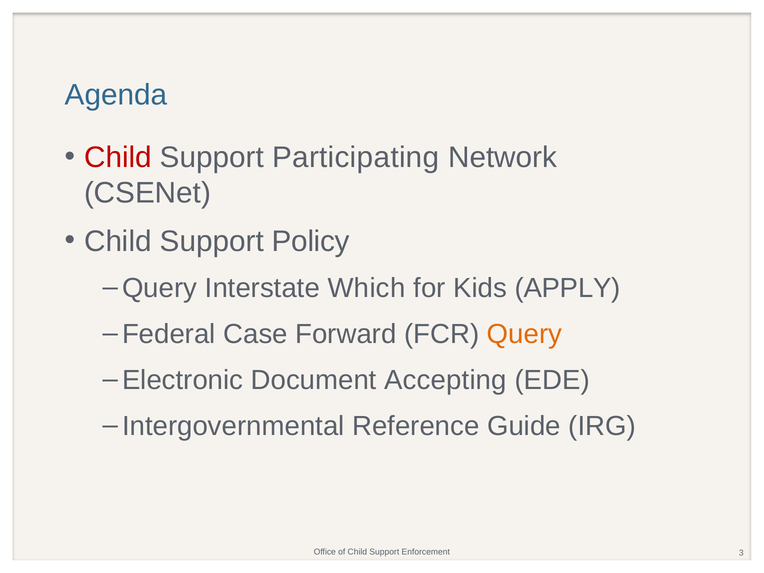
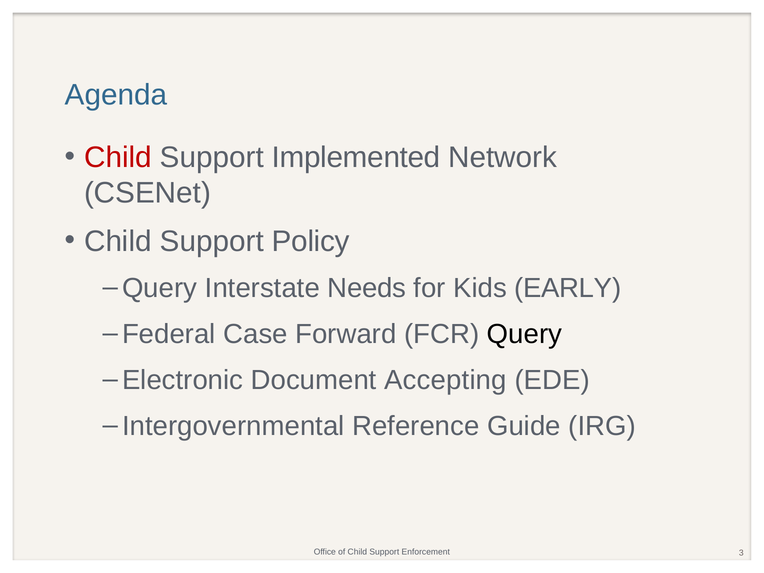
Participating: Participating -> Implemented (356, 157)
Which: Which -> Needs (367, 288)
APPLY: APPLY -> EARLY (568, 288)
Query colour: orange -> black (524, 334)
